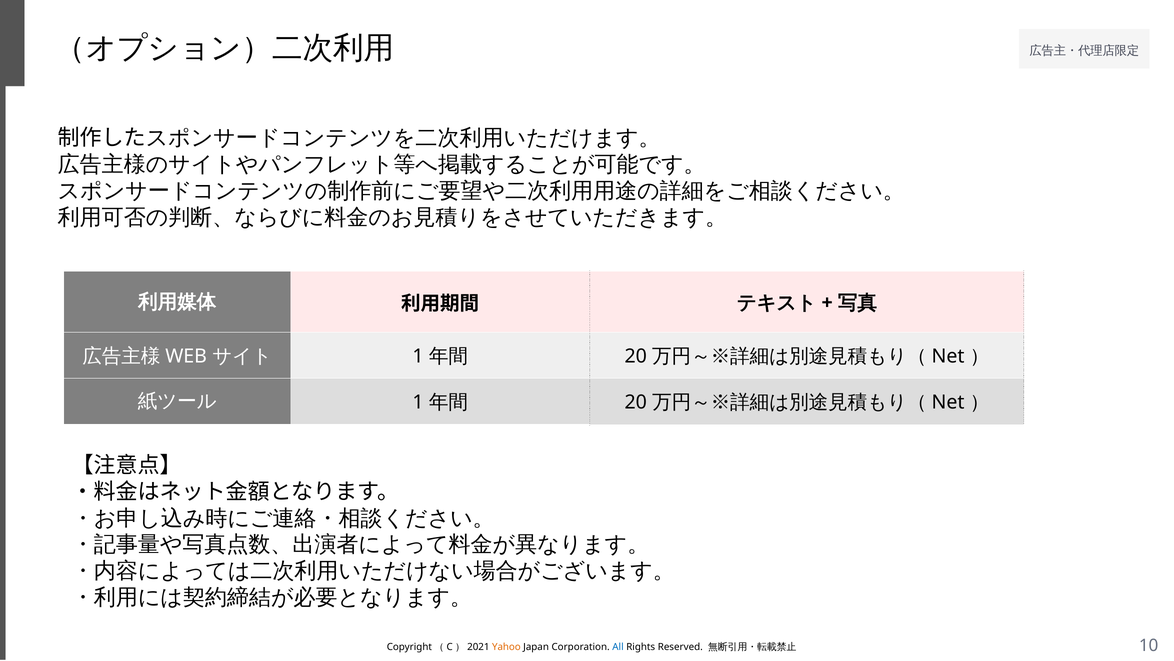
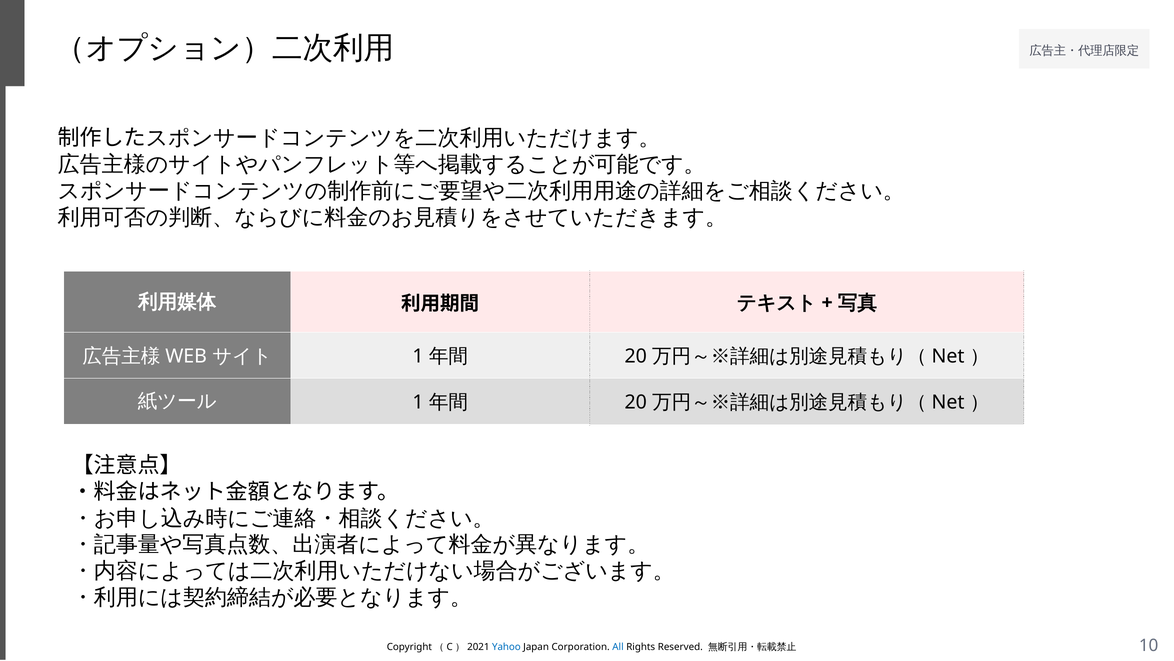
Yahoo colour: orange -> blue (506, 646)
